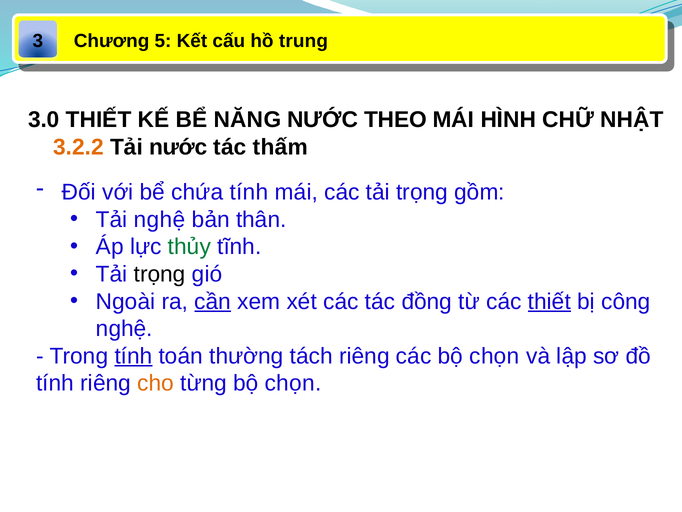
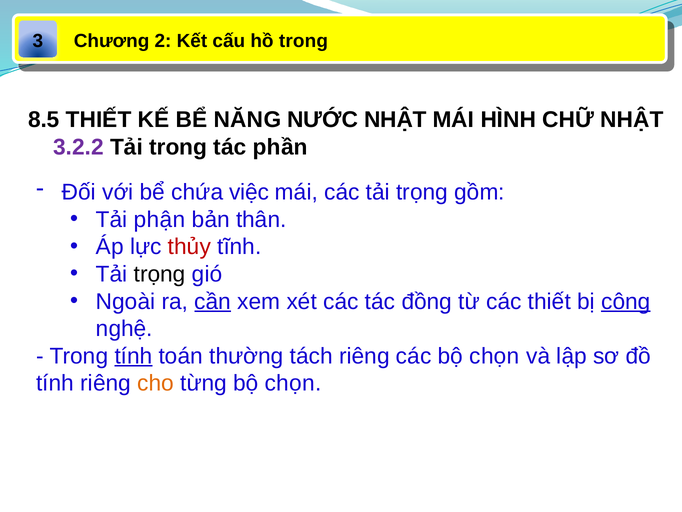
5: 5 -> 2 (163, 41)
hồ trung: trung -> trong (303, 41)
3.0: 3.0 -> 8.5 (44, 120)
NƯỚC THEO: THEO -> NHẬT (395, 120)
3.2.2 colour: orange -> purple (78, 147)
Tải nước: nước -> trong (178, 147)
thấm: thấm -> phần (280, 147)
chứa tính: tính -> việc (249, 192)
Tải nghệ: nghệ -> phận (160, 219)
thủy colour: green -> red (189, 247)
thiết underline: present -> none (549, 301)
công underline: none -> present (626, 301)
